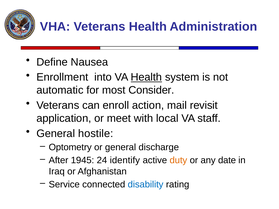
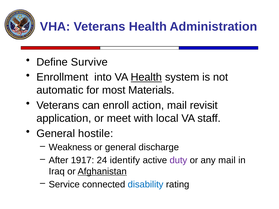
Nausea: Nausea -> Survive (89, 62)
Consider: Consider -> Materials (151, 90)
Optometry: Optometry -> Weakness (70, 147)
1945: 1945 -> 1917 (83, 160)
duty colour: orange -> purple (178, 160)
any date: date -> mail (227, 160)
Afghanistan underline: none -> present (102, 172)
